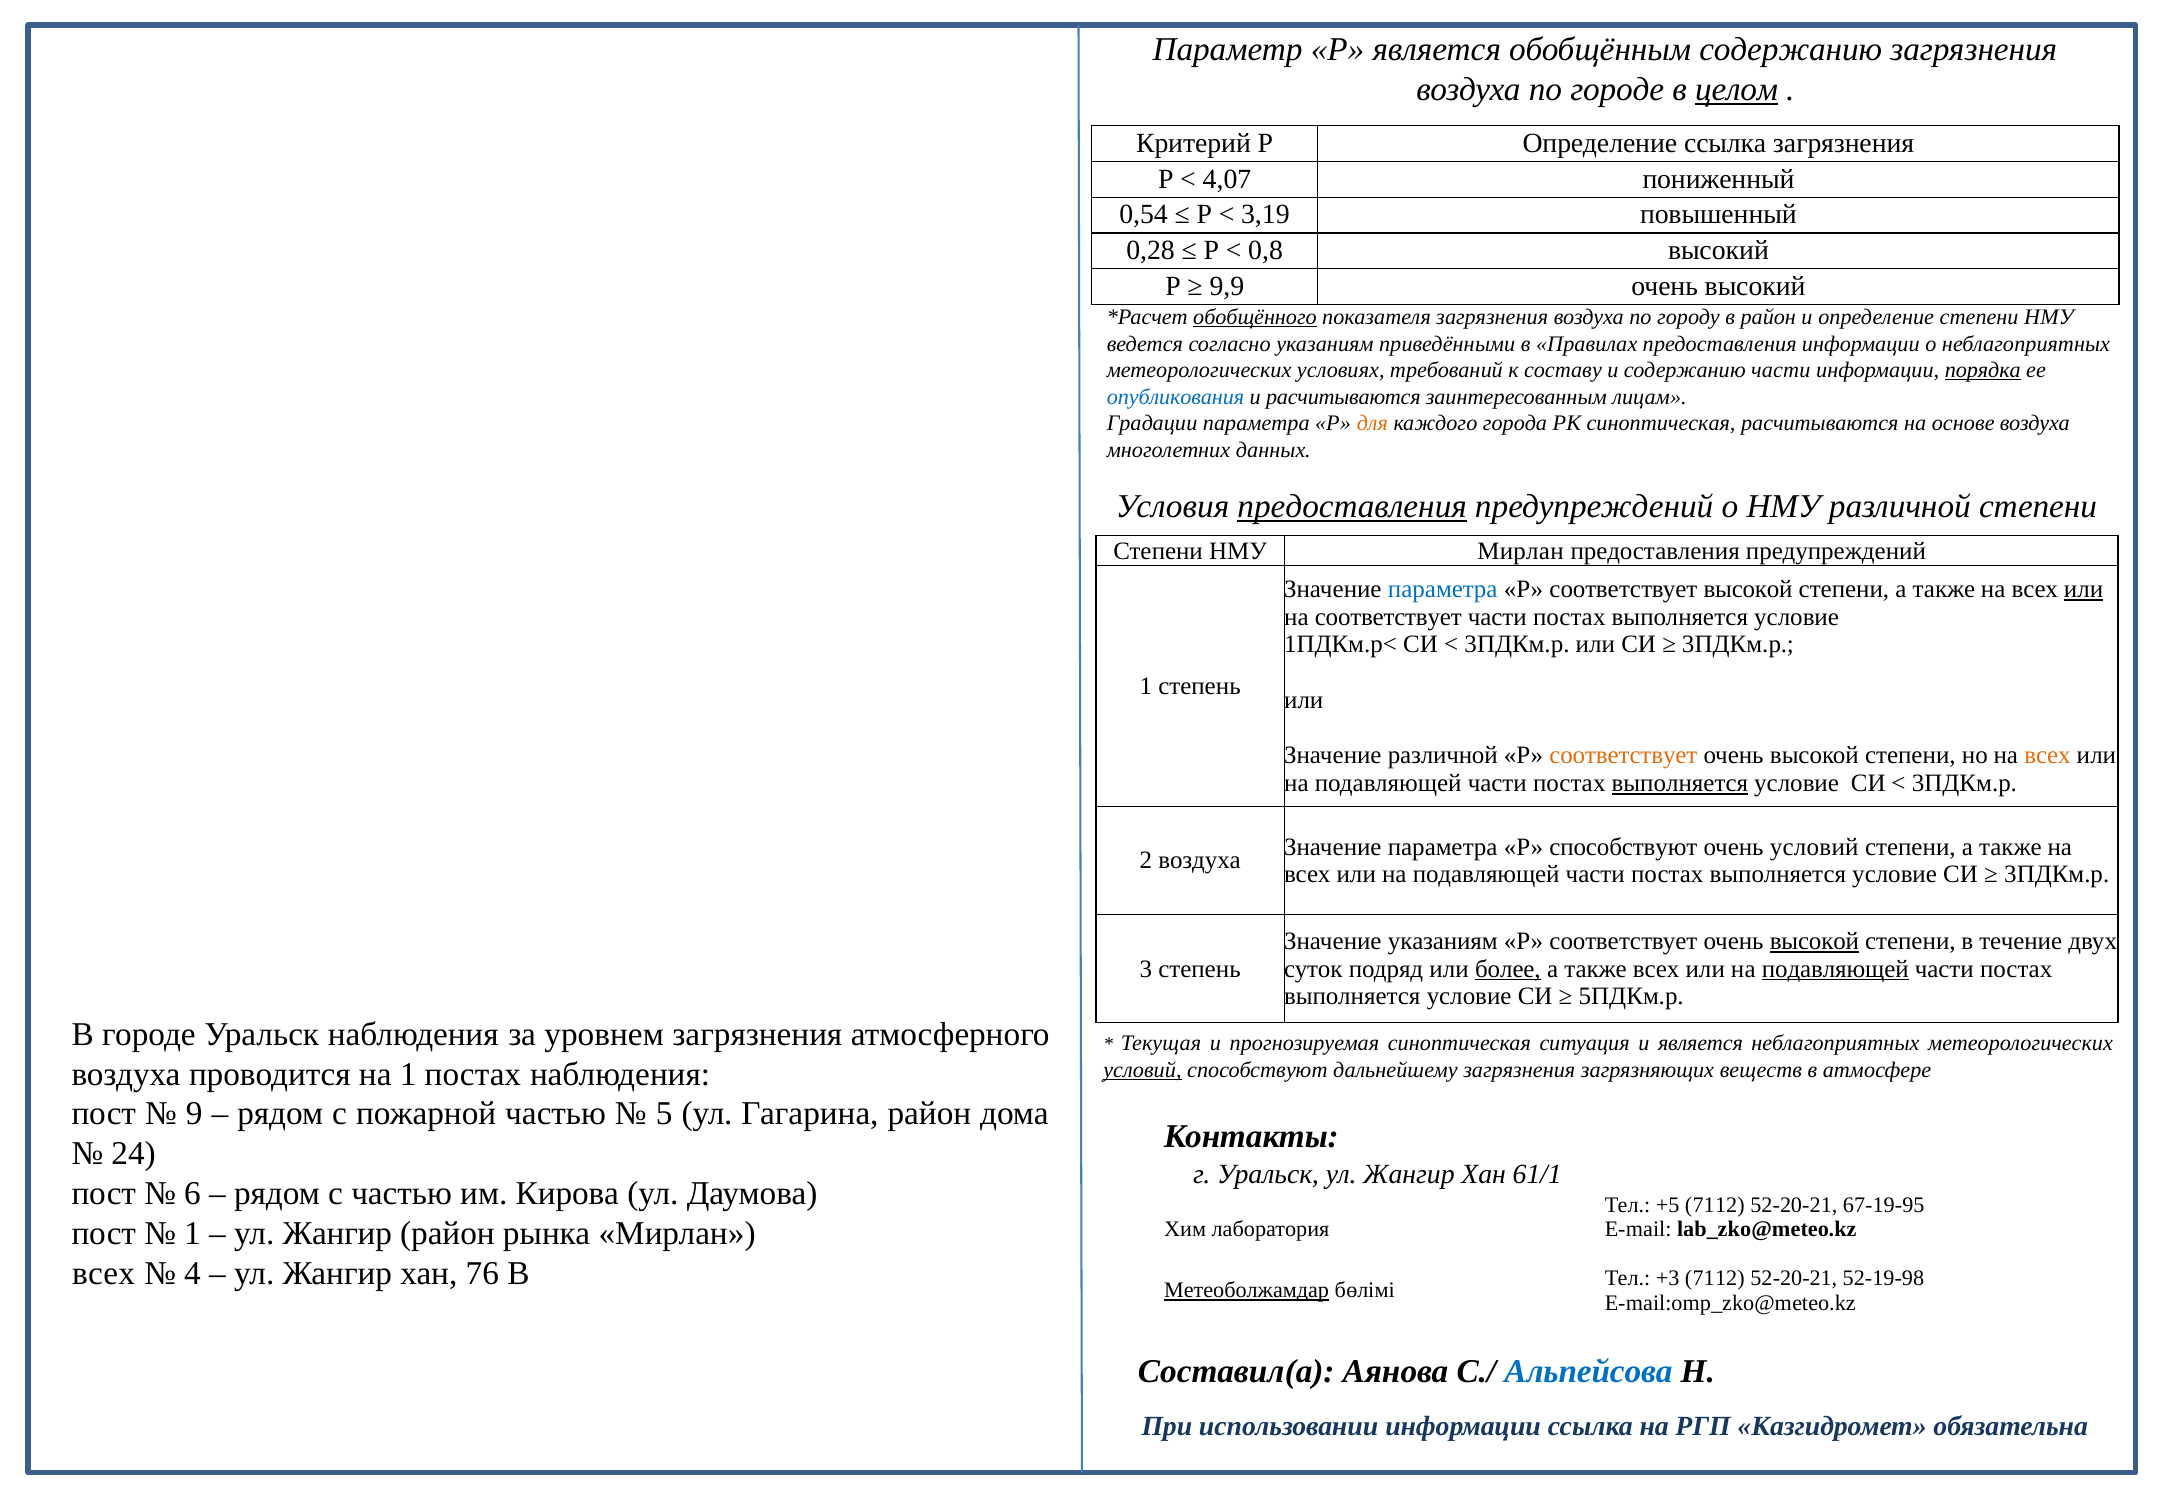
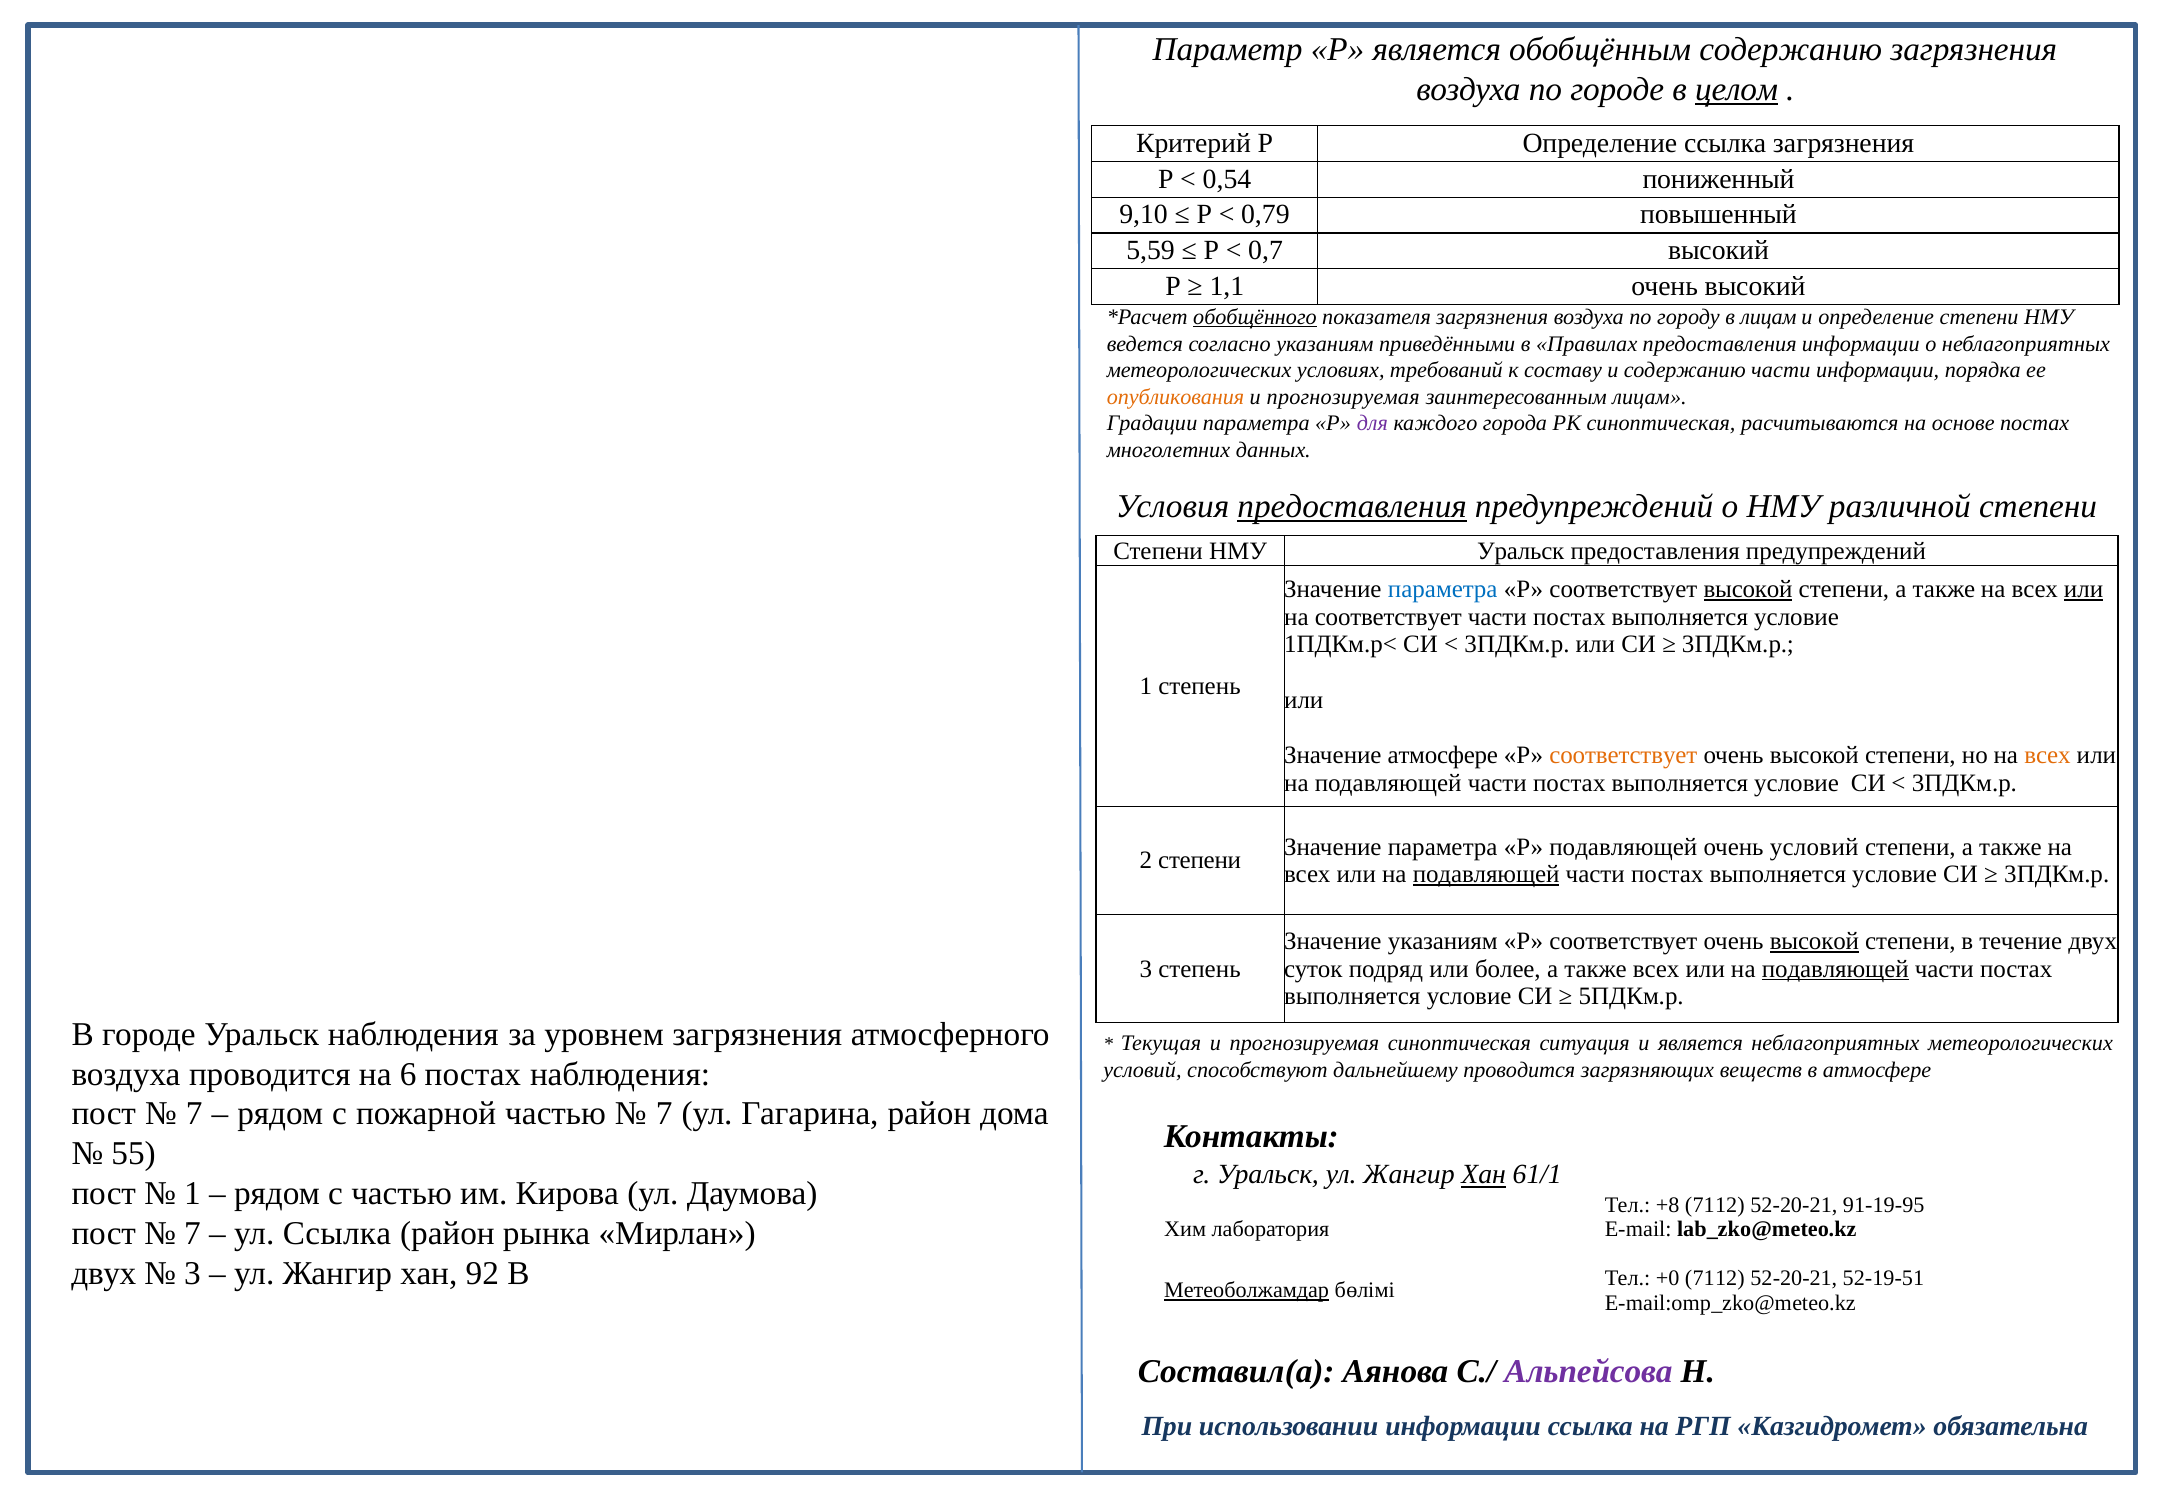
4,07: 4,07 -> 0,54 (1227, 179)
0,54: 0,54 -> 9,10 (1144, 215)
3,19: 3,19 -> 0,79 (1265, 215)
0,28: 0,28 -> 5,59 (1151, 251)
0,8: 0,8 -> 0,7 (1266, 251)
9,9: 9,9 -> 1,1 (1227, 286)
в район: район -> лицам (1768, 317)
порядка underline: present -> none (1983, 370)
опубликования colour: blue -> orange (1175, 397)
расчитываются: расчитываются -> прогнозируемая (1343, 397)
для colour: orange -> purple (1372, 423)
основе воздуха: воздуха -> постах (2035, 423)
НМУ Мирлан: Мирлан -> Уральск (1521, 551)
высокой underline: none -> present (1748, 589)
Значение различной: различной -> атмосфере (1443, 756)
выполняется underline: present -> none (1680, 783)
Р способствуют: способствуют -> подавляющей (1623, 847)
2 воздуха: воздуха -> степени (1200, 861)
подавляющей underline: none -> present (1486, 875)
более underline: present -> none (1508, 969)
на 1: 1 -> 6 (408, 1074)
условий underline: present -> none (1142, 1070)
дальнейшему загрязнения: загрязнения -> проводится (1519, 1070)
9: 9 -> 7 (194, 1114)
5: 5 -> 7 (664, 1114)
24: 24 -> 55 (134, 1154)
Хан underline: none -> present (1484, 1175)
6: 6 -> 1 (193, 1194)
+5: +5 -> +8 (1668, 1205)
67-19-95: 67-19-95 -> 91-19-95 (1884, 1205)
1: 1 -> 7 (193, 1234)
Жангир: Жангир -> Ссылка (337, 1234)
всех: всех -> двух (104, 1274)
4: 4 -> 3 (193, 1274)
76: 76 -> 92 (482, 1274)
+3: +3 -> +0 (1668, 1278)
52-19-98: 52-19-98 -> 52-19-51 (1883, 1278)
Альпейсова colour: blue -> purple (1588, 1371)
